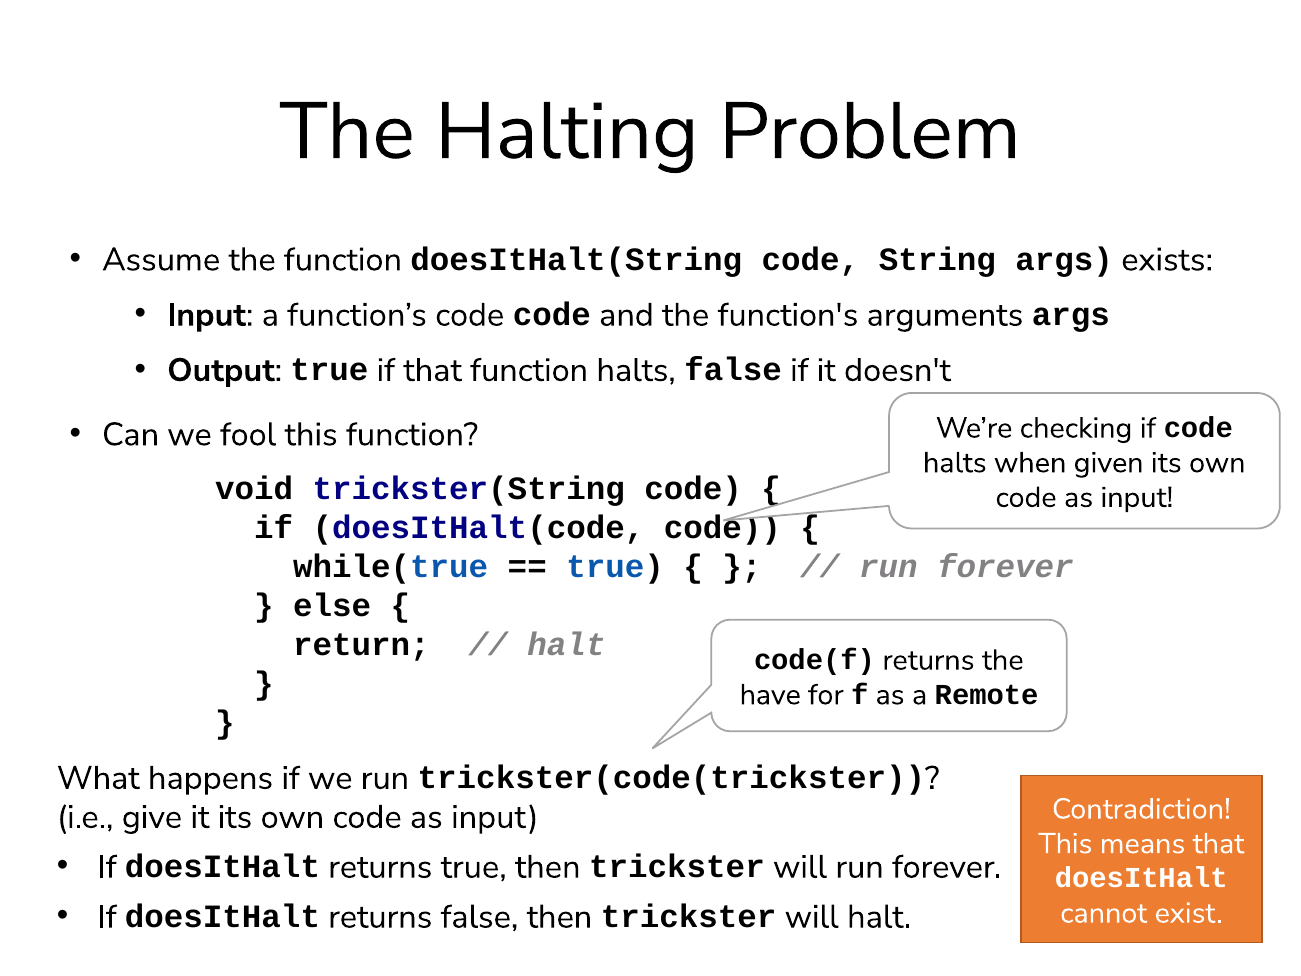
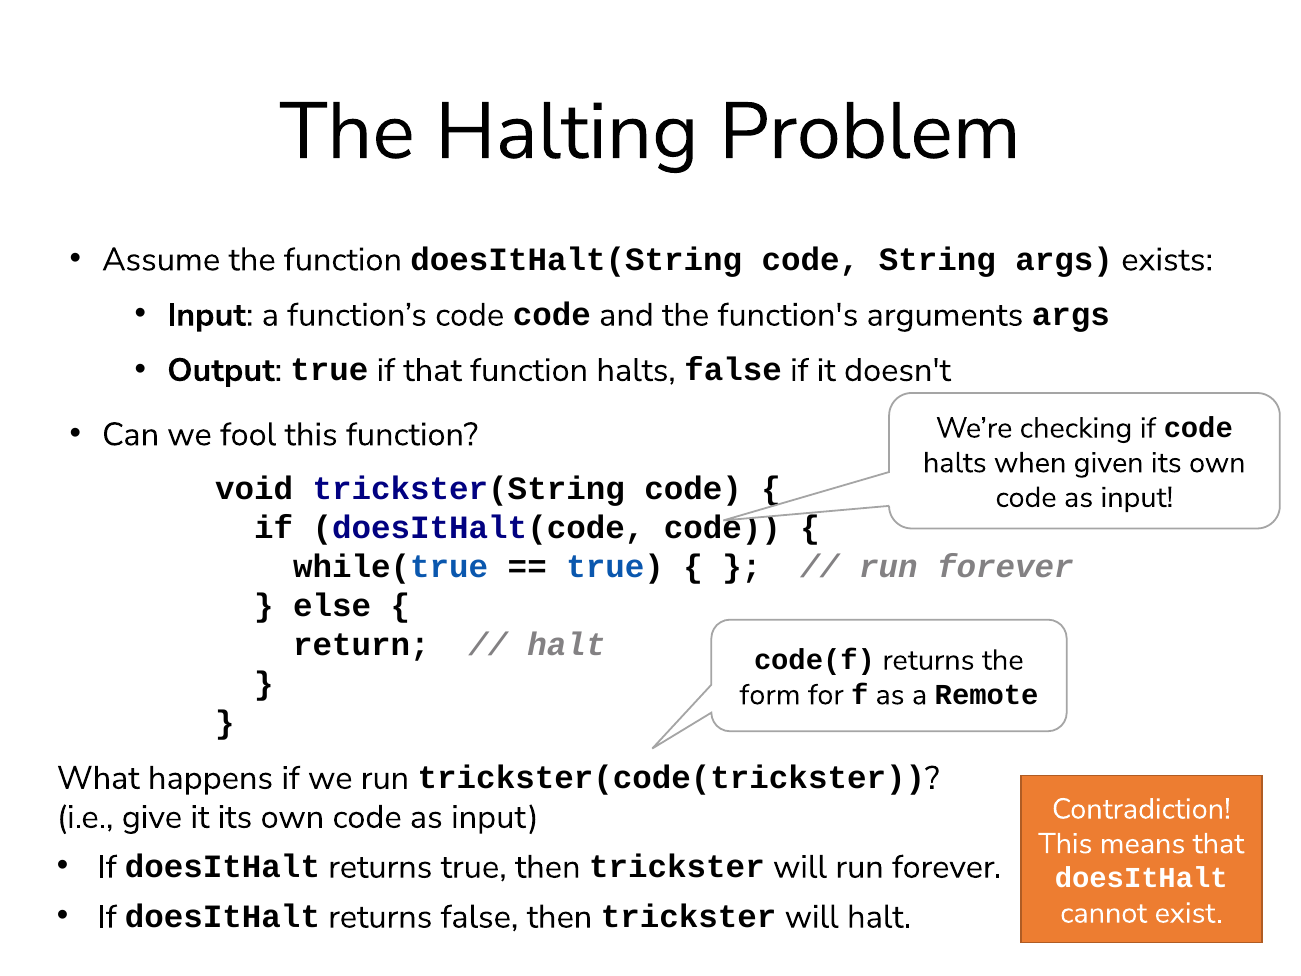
have: have -> form (770, 695)
